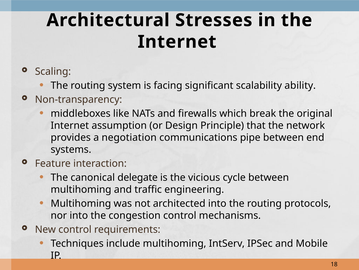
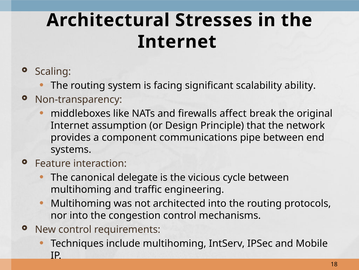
which: which -> affect (233, 113)
negotiation: negotiation -> component (129, 137)
